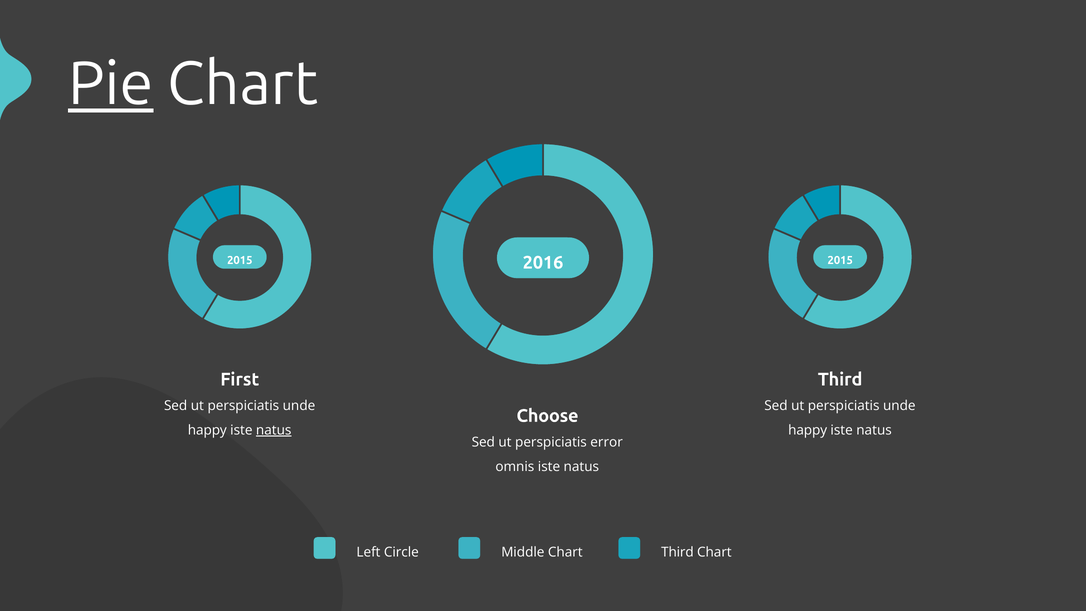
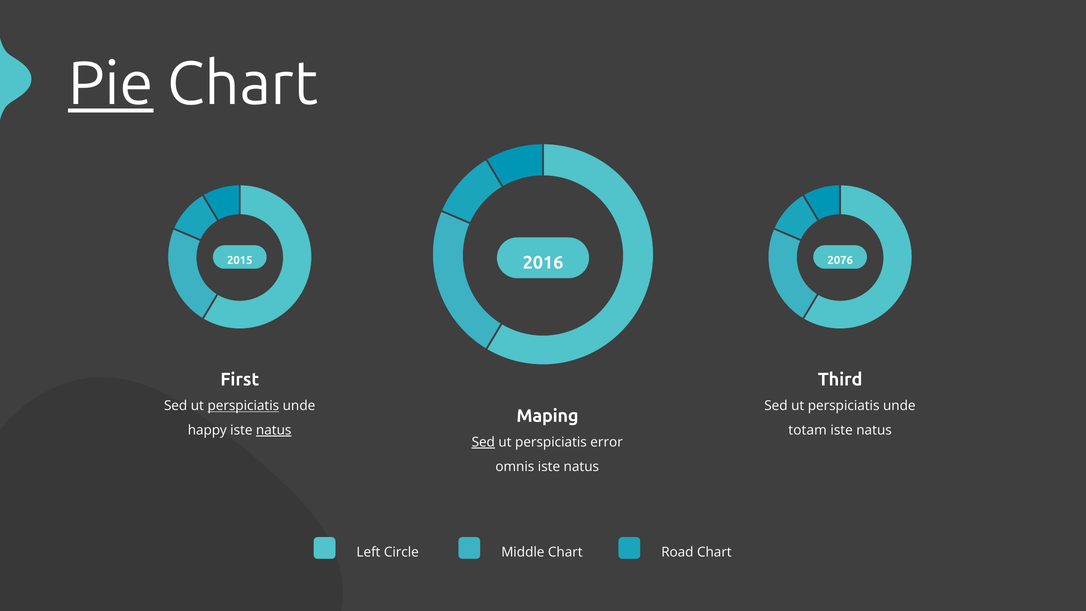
2016 2015: 2015 -> 2076 (840, 260)
perspiciatis underline: none -> present (243, 406)
Choose: Choose -> Maping (547, 416)
happy: happy -> totam (808, 430)
Sed underline: none -> present (483, 442)
Chart Third: Third -> Road (677, 552)
